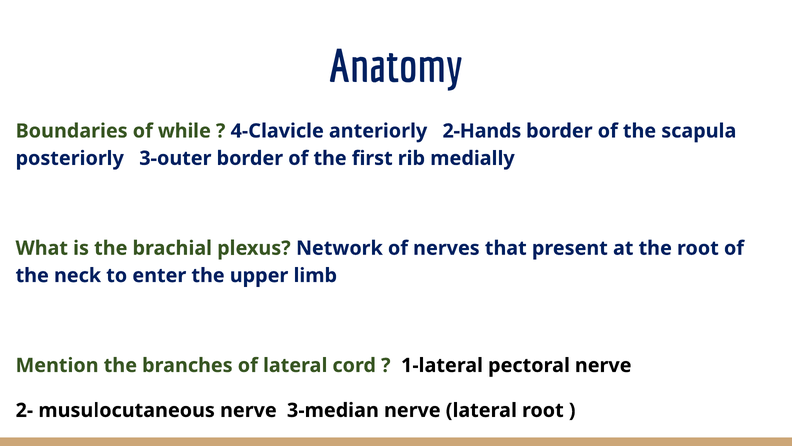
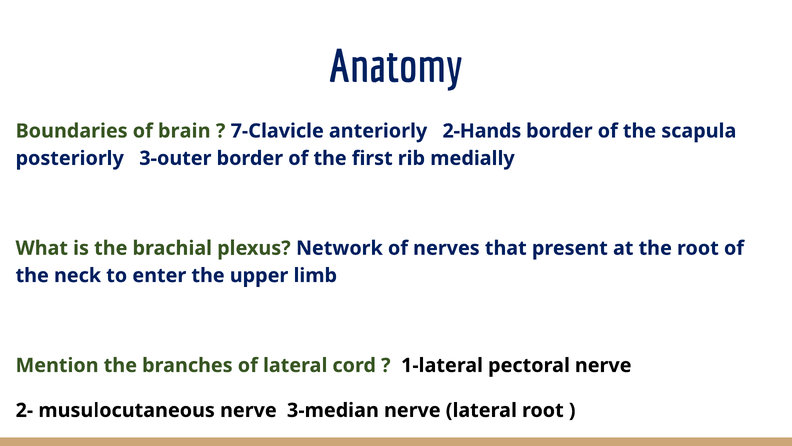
while: while -> brain (184, 131)
4-Clavicle: 4-Clavicle -> 7-Clavicle (277, 131)
